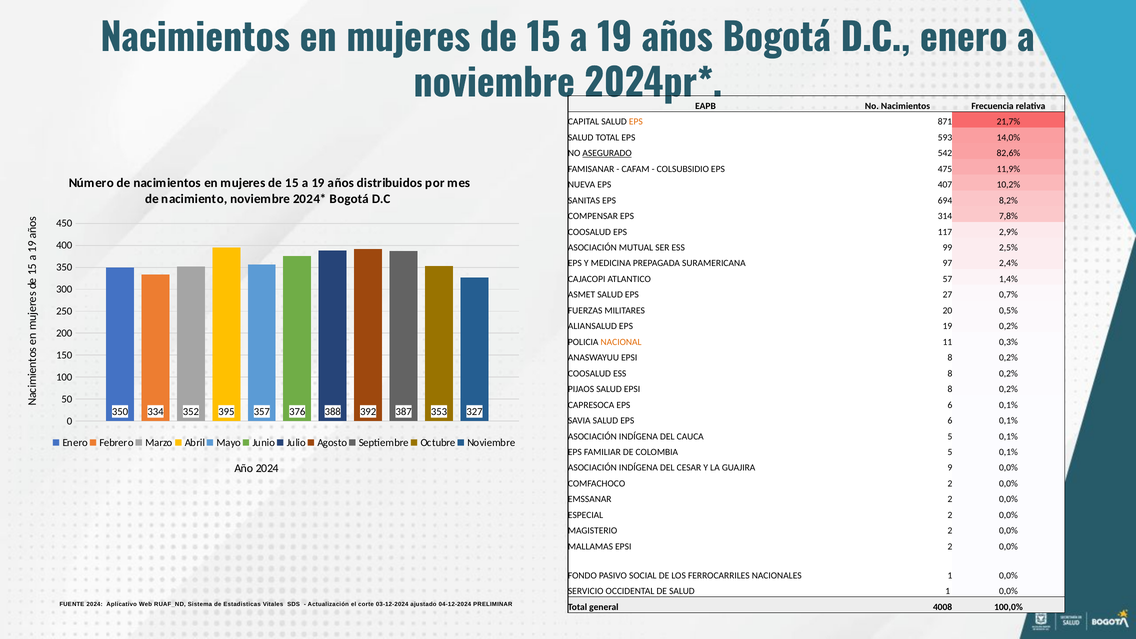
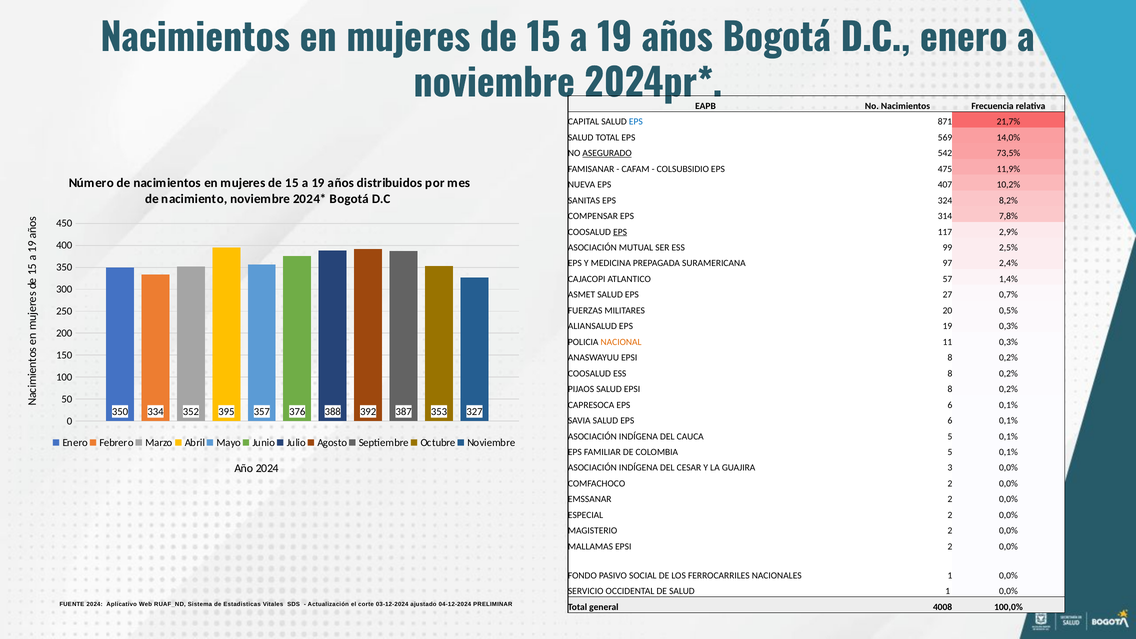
EPS colour: orange -> blue (636, 122)
593: 593 -> 569 (945, 137)
82,6%: 82,6% -> 73,5% (1008, 153)
694: 694 -> 324 (945, 200)
EPS underline: none -> present (620, 232)
19 0,2%: 0,2% -> 0,3% (1008, 326)
GUAJIRA 9: 9 -> 3 (950, 468)
